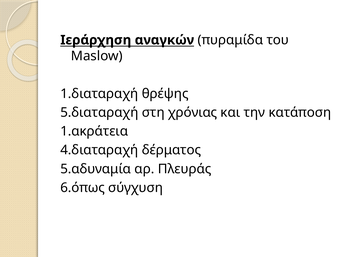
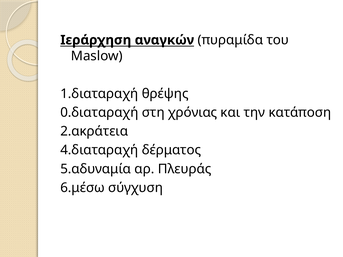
5.διαταραχή: 5.διαταραχή -> 0.διαταραχή (99, 113)
1.ακράτεια: 1.ακράτεια -> 2.ακράτεια (94, 131)
6.όπως: 6.όπως -> 6.μέσω (83, 188)
